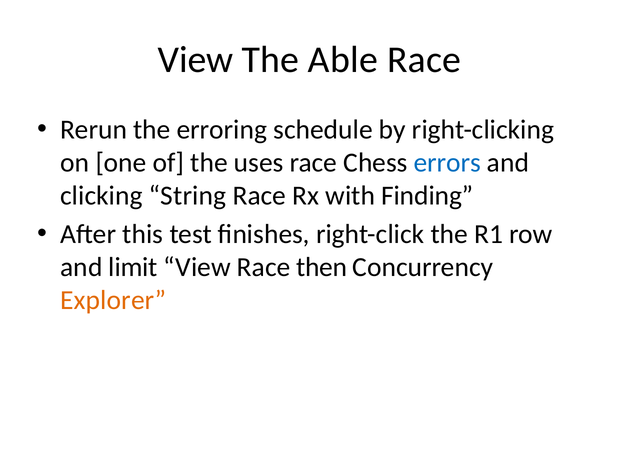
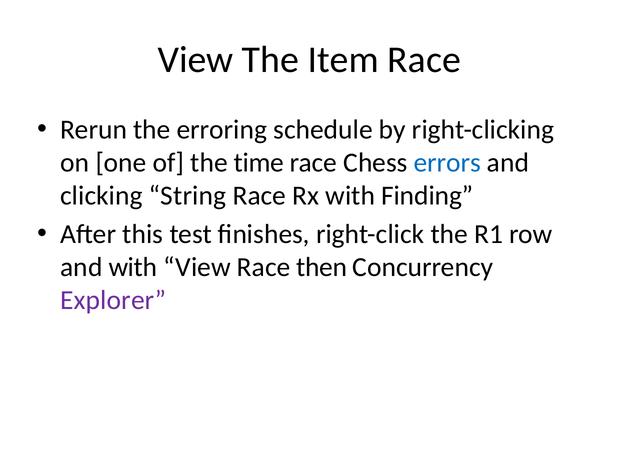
Able: Able -> Item (343, 60)
uses: uses -> time (259, 163)
and limit: limit -> with (133, 267)
Explorer colour: orange -> purple (113, 300)
